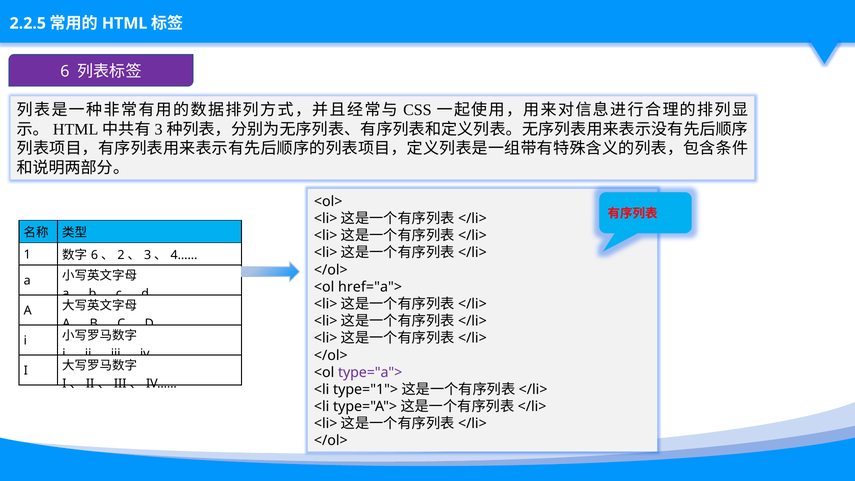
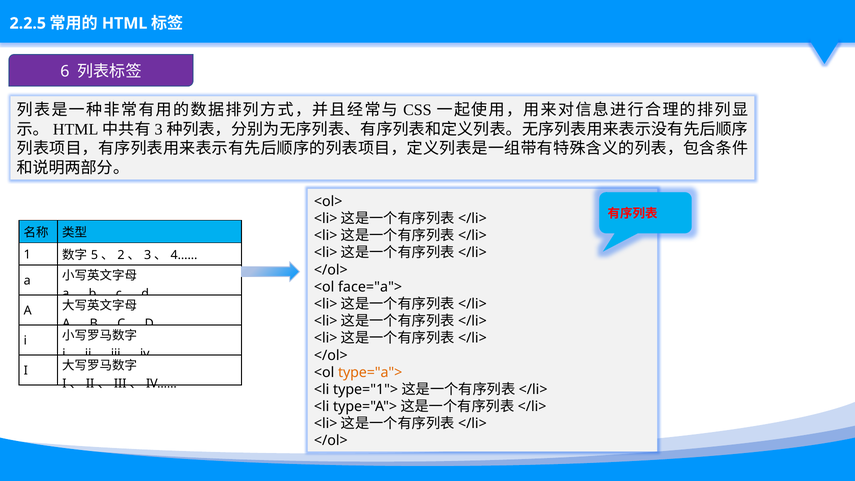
6: 6 -> 5 (94, 255)
href="a">: href="a"> -> face="a"> (370, 287)
type="a"> colour: purple -> orange (370, 372)
